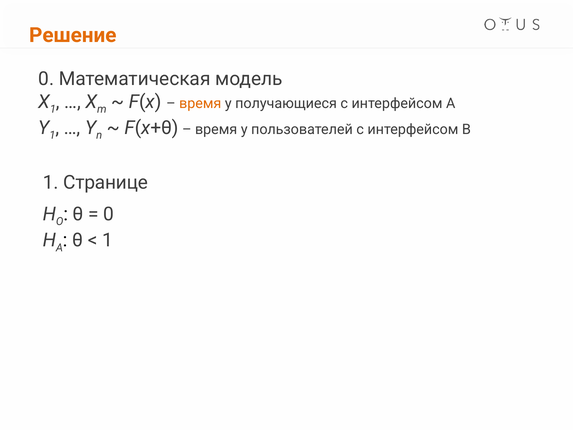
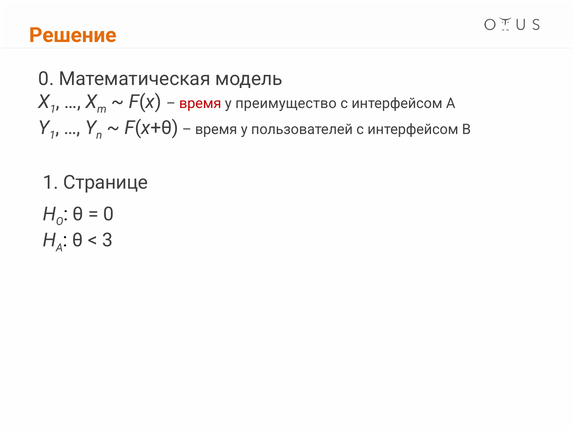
время colour: orange -> red (200, 103)
получающиеся: получающиеся -> преимущество (286, 103)
1: 1 -> 3 (107, 240)
